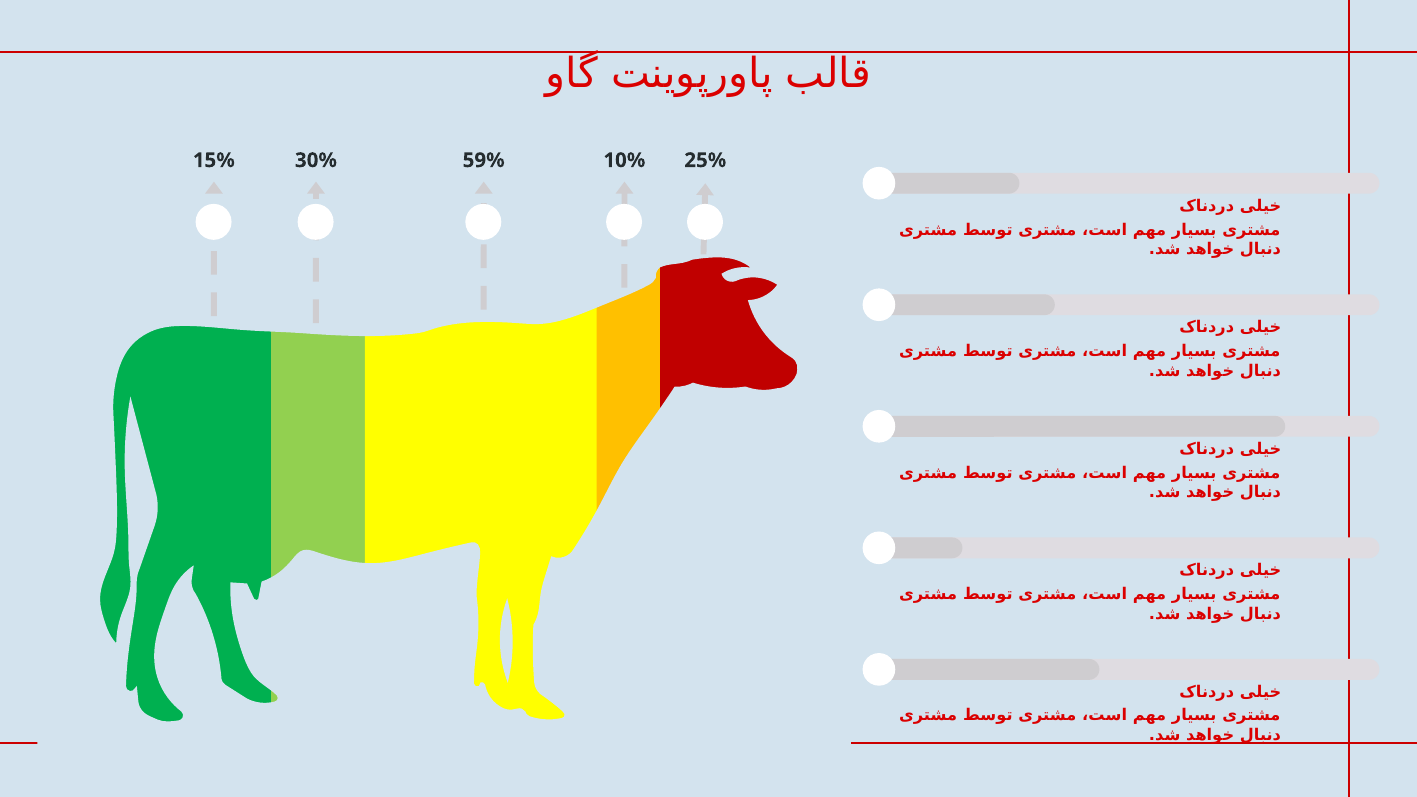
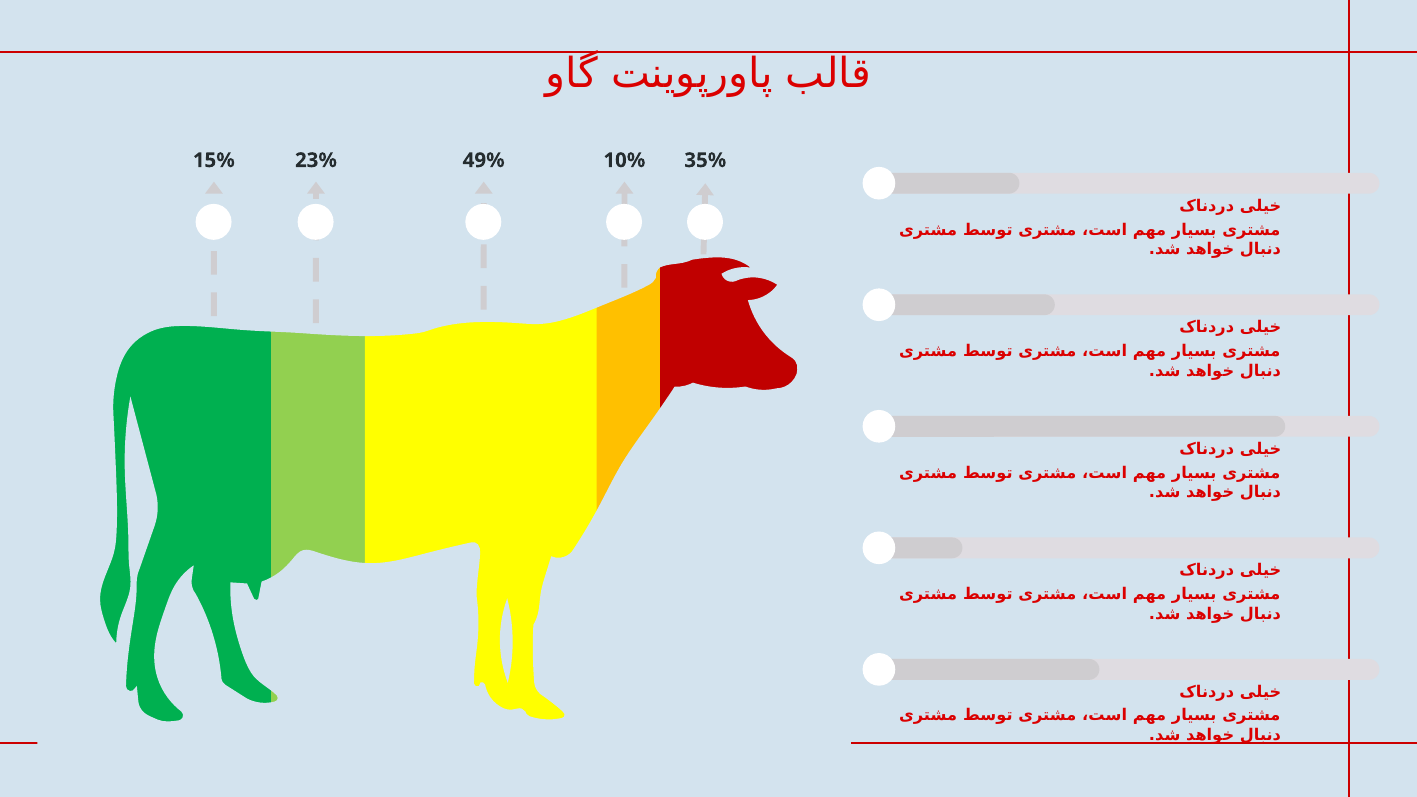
30%: 30% -> 23% (316, 160)
59%: 59% -> 49% (484, 160)
25%: 25% -> 35% (705, 160)
